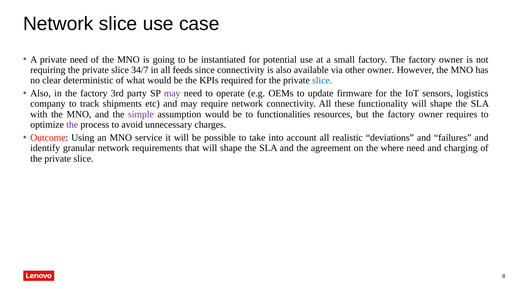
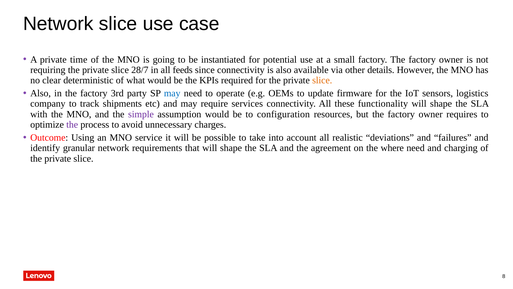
private need: need -> time (79, 59)
34/7: 34/7 -> 28/7 (140, 70)
other owner: owner -> details (381, 70)
slice colour: blue -> orange (322, 80)
may colour: purple -> blue (172, 93)
require network: network -> services (247, 104)
functionalities: functionalities -> configuration (283, 114)
